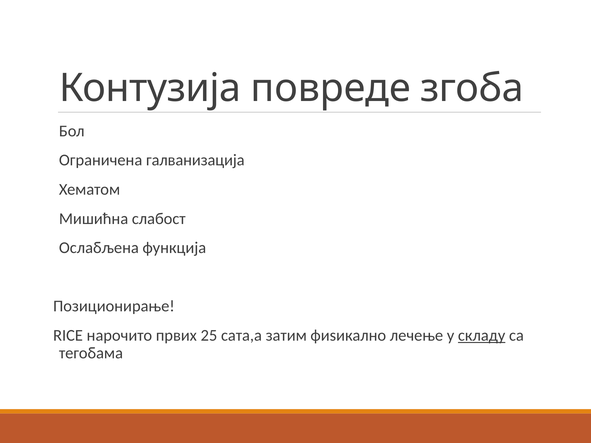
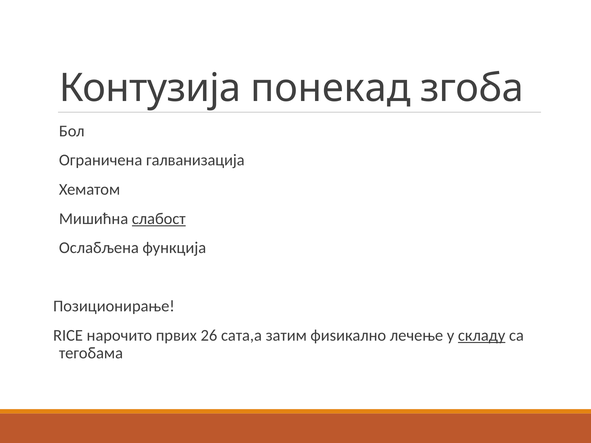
повреде: повреде -> понекад (331, 88)
слабост underline: none -> present (159, 219)
25: 25 -> 26 (209, 336)
